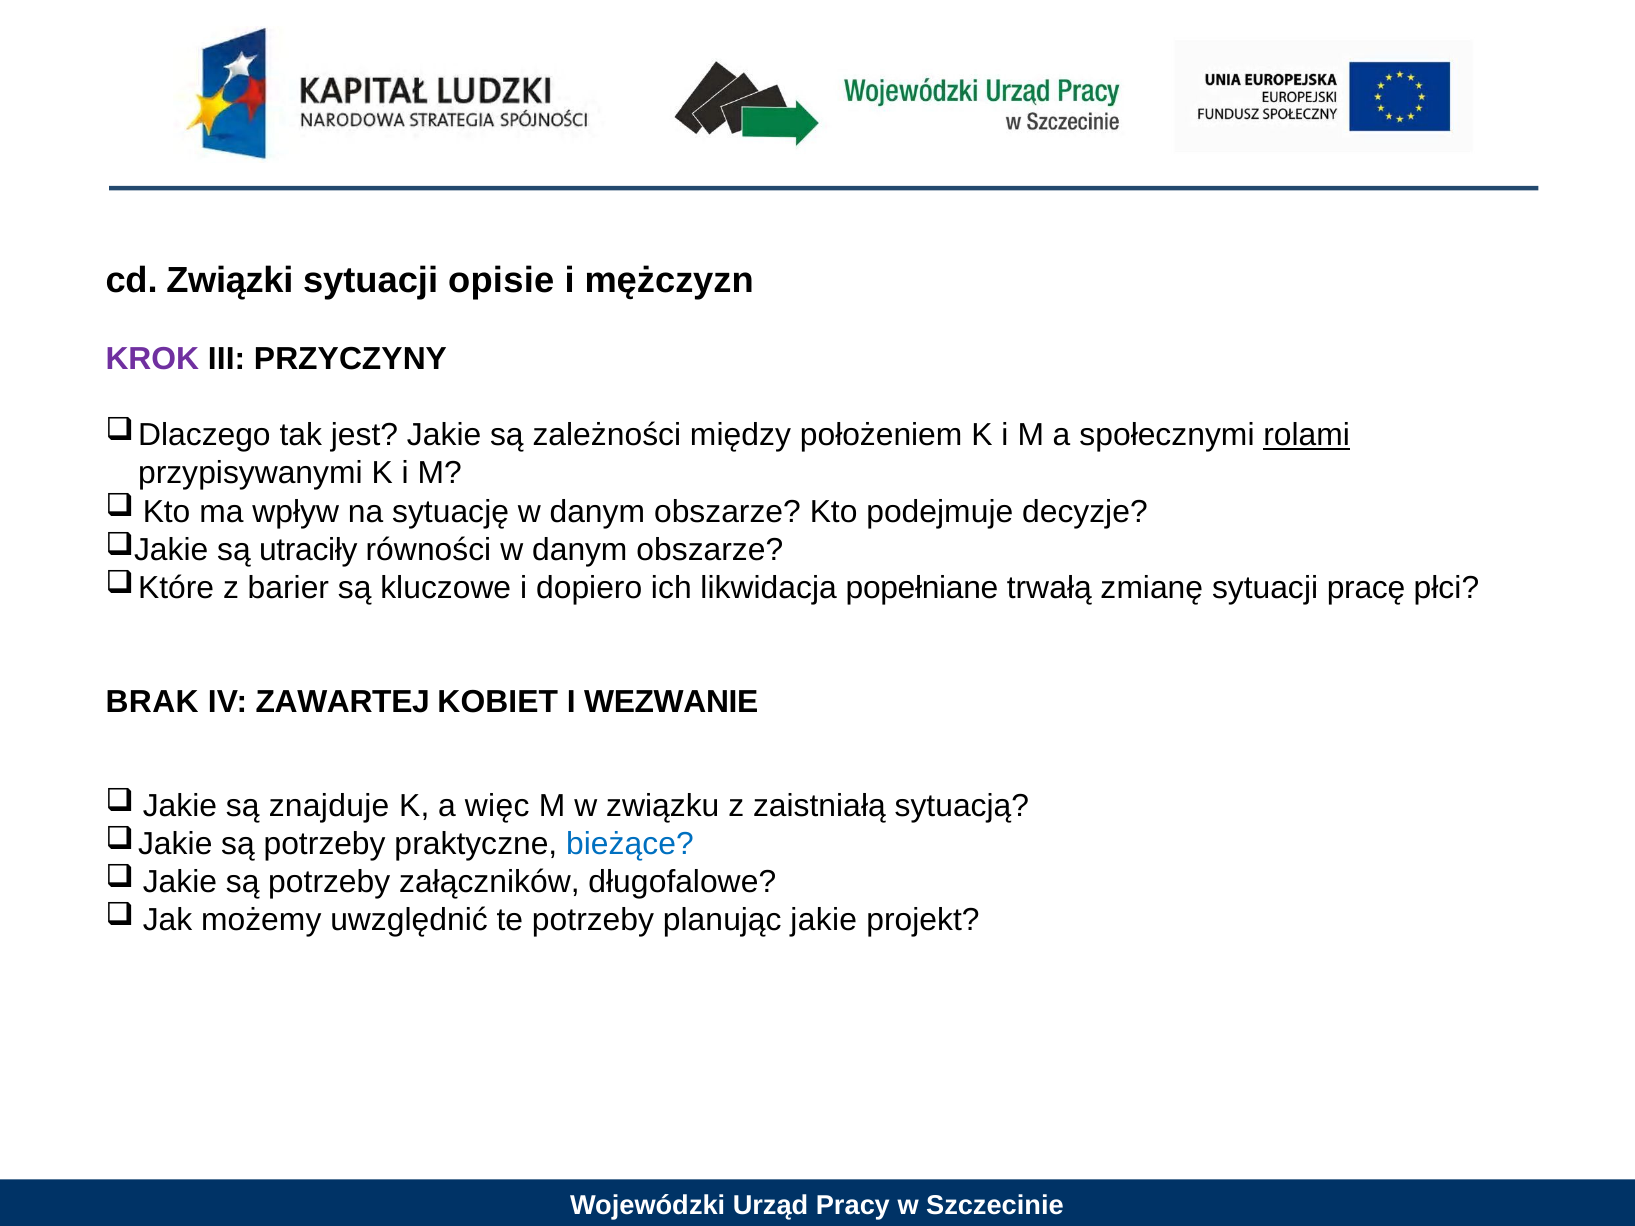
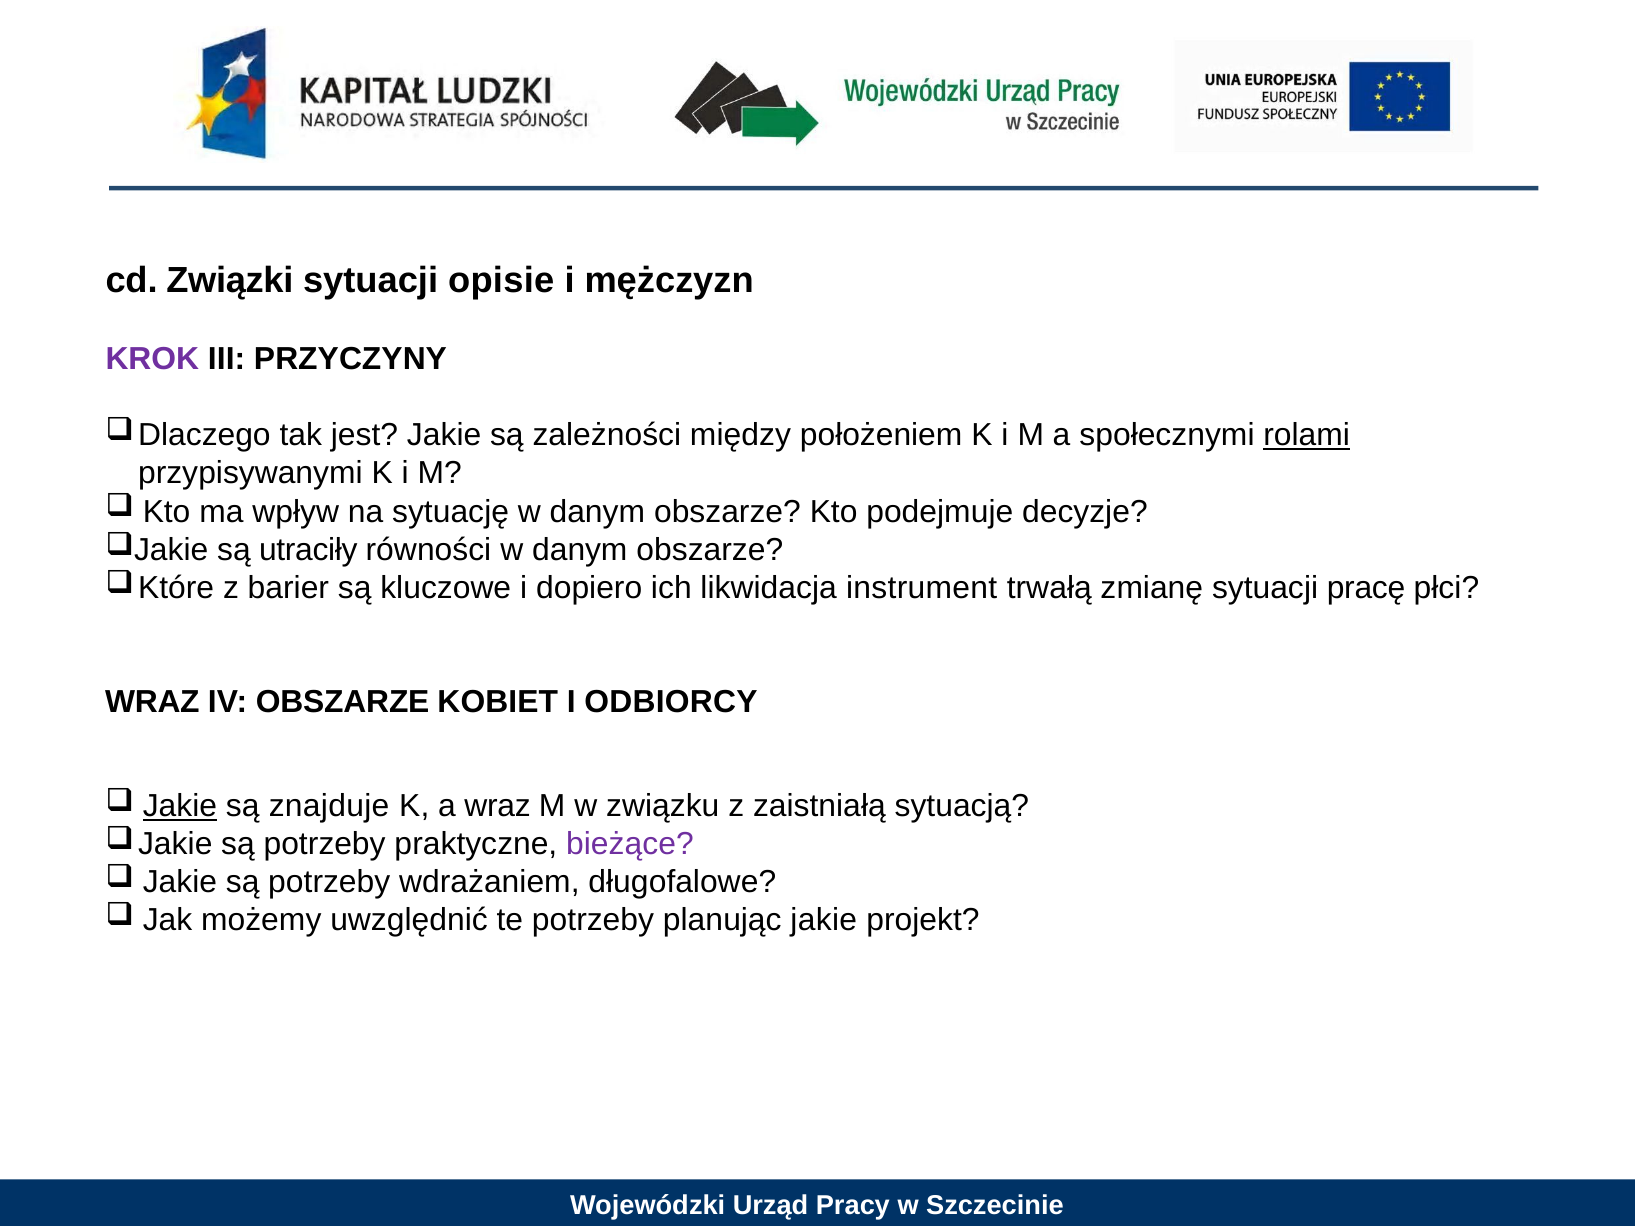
popełniane: popełniane -> instrument (922, 588)
BRAK: BRAK -> WRAZ (152, 703)
IV ZAWARTEJ: ZAWARTEJ -> OBSZARZE (343, 703)
WEZWANIE: WEZWANIE -> ODBIORCY (671, 703)
Jakie underline: none -> present (180, 806)
a więc: więc -> wraz (498, 806)
bieżące colour: blue -> purple (630, 844)
załączników: załączników -> wdrażaniem (489, 882)
